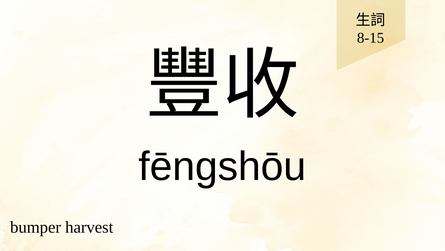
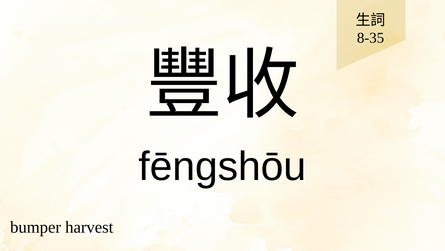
8-15: 8-15 -> 8-35 (371, 38)
